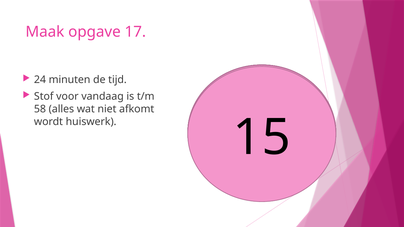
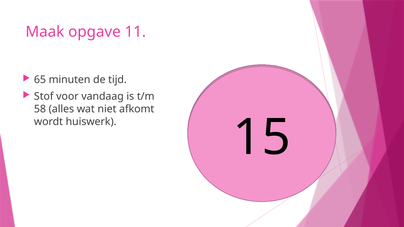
opgave 17: 17 -> 11 (135, 32)
24: 24 -> 65 (40, 80)
